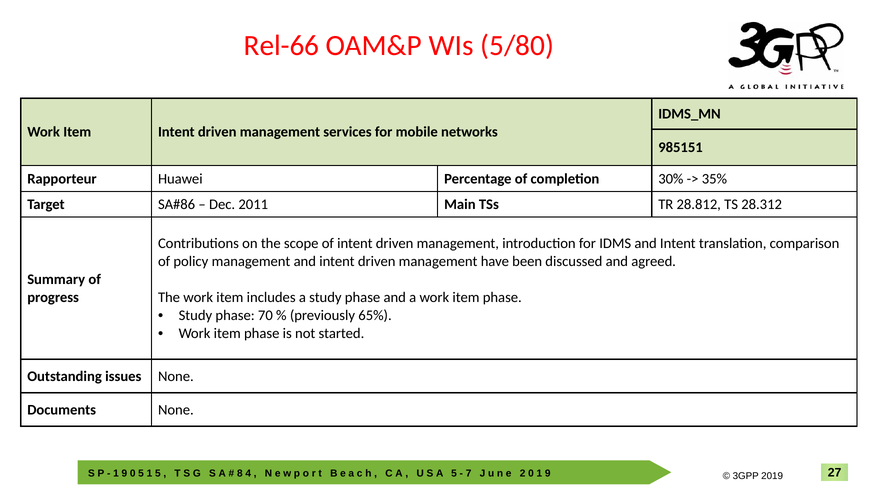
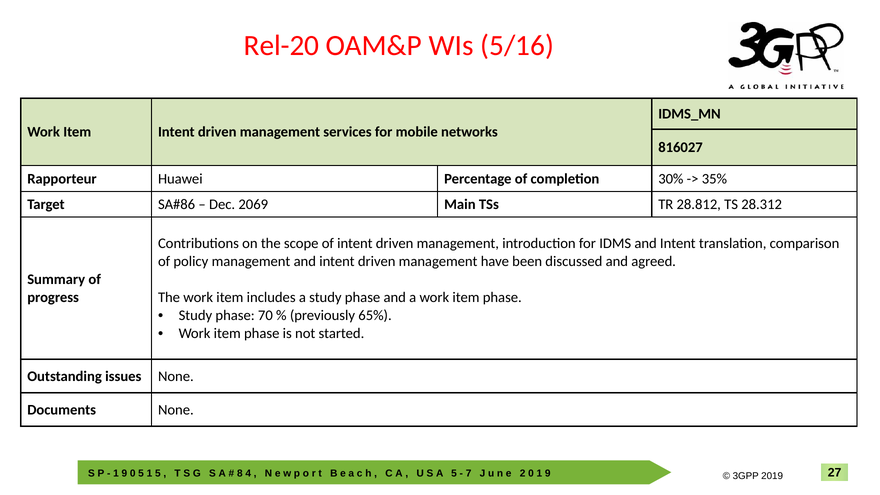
Rel-66: Rel-66 -> Rel-20 (281, 46)
5/80: 5/80 -> 5/16 (517, 46)
985151: 985151 -> 816027 (680, 148)
2011: 2011 -> 2069 (253, 204)
